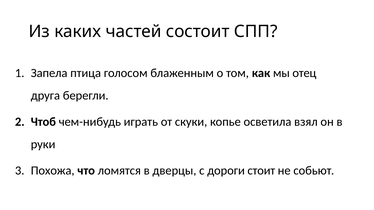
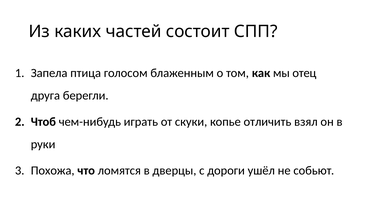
осветила: осветила -> отличить (267, 122)
стоит: стоит -> ушёл (261, 171)
